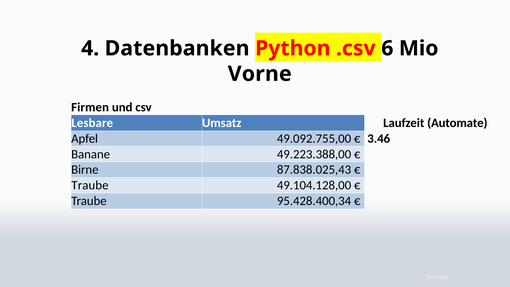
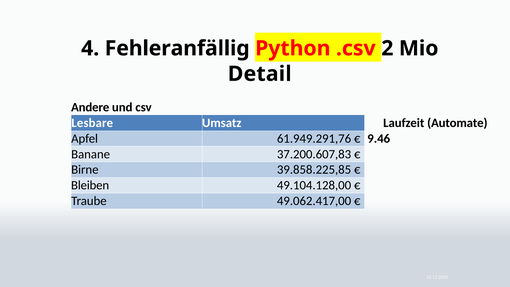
Datenbanken: Datenbanken -> Fehleranfällig (177, 48)
6: 6 -> 2 (387, 48)
Vorne: Vorne -> Detail (260, 74)
Firmen: Firmen -> Andere (90, 107)
49.092.755,00: 49.092.755,00 -> 61.949.291,76 (314, 139)
3.46: 3.46 -> 9.46 (379, 139)
49.223.388,00: 49.223.388,00 -> 37.200.607,83 (314, 154)
87.838.025,43: 87.838.025,43 -> 39.858.225,85 (314, 170)
Traube: Traube -> Bleiben (90, 185)
95.428.400,34: 95.428.400,34 -> 49.062.417,00 (314, 201)
